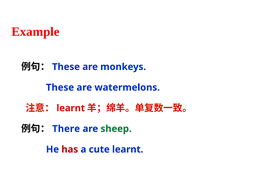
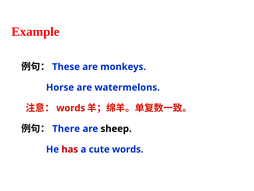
These: These -> Horse (60, 87)
learnt: learnt -> words (71, 108)
sheep colour: green -> black (116, 128)
cute learnt: learnt -> words (128, 149)
